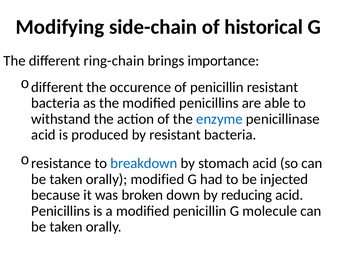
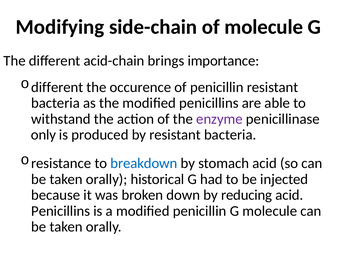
of historical: historical -> molecule (264, 27)
ring-chain: ring-chain -> acid-chain (114, 61)
enzyme colour: blue -> purple (219, 119)
acid: acid -> only (44, 135)
orally modified: modified -> historical (158, 180)
